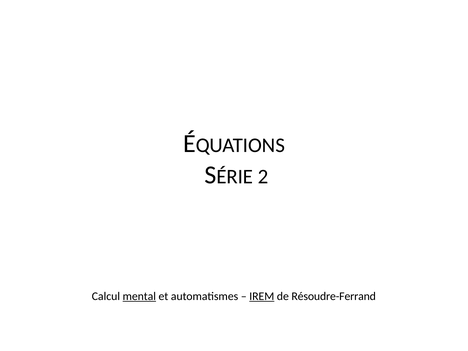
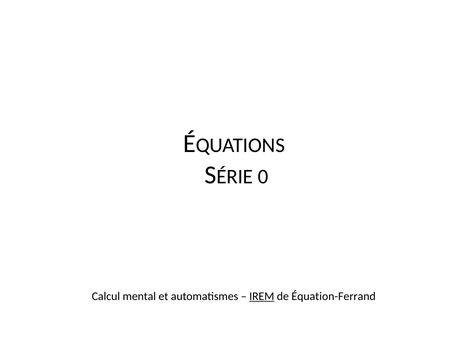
2: 2 -> 0 (263, 177)
mental underline: present -> none (139, 296)
Résoudre-Ferrand: Résoudre-Ferrand -> Équation-Ferrand (334, 296)
